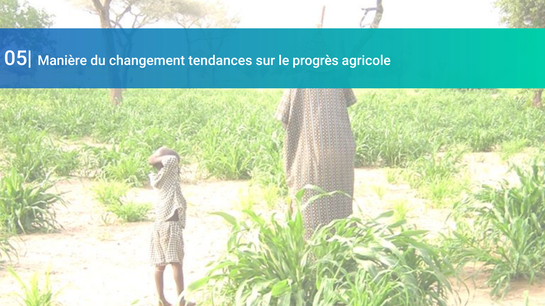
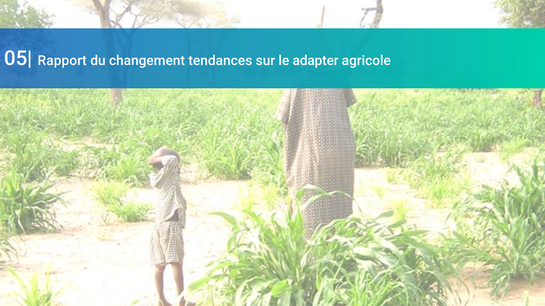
Manière: Manière -> Rapport (62, 61)
progrès: progrès -> adapter (316, 61)
